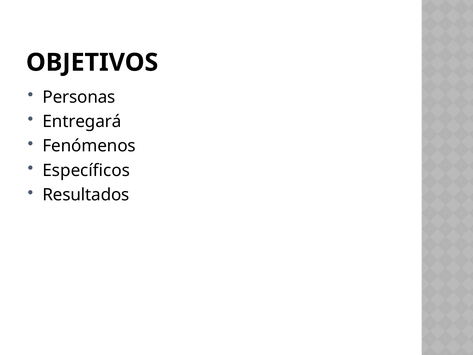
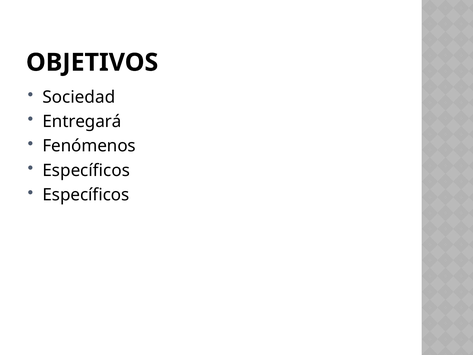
Personas: Personas -> Sociedad (79, 97)
Resultados: Resultados -> Específicos (86, 195)
